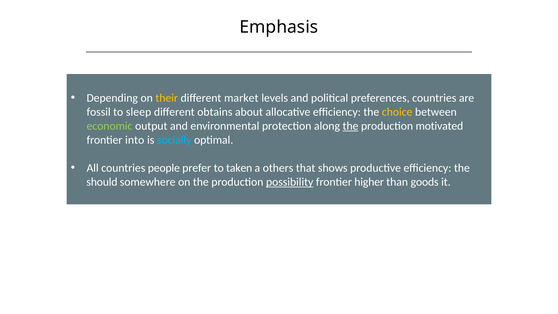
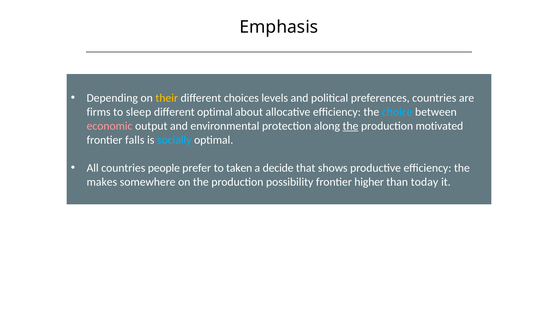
market: market -> choices (241, 98)
fossil: fossil -> firms (99, 112)
different obtains: obtains -> optimal (215, 112)
choice colour: yellow -> light blue (397, 112)
economic colour: light green -> pink (110, 126)
into: into -> falls (135, 140)
others: others -> decide (278, 168)
should: should -> makes (102, 182)
possibility underline: present -> none (290, 182)
goods: goods -> today (425, 182)
